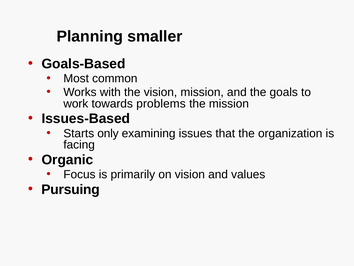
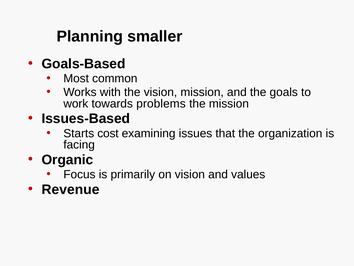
only: only -> cost (108, 133)
Pursuing: Pursuing -> Revenue (70, 189)
